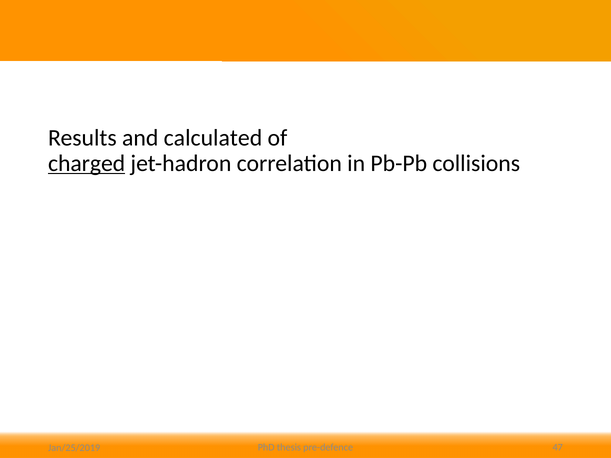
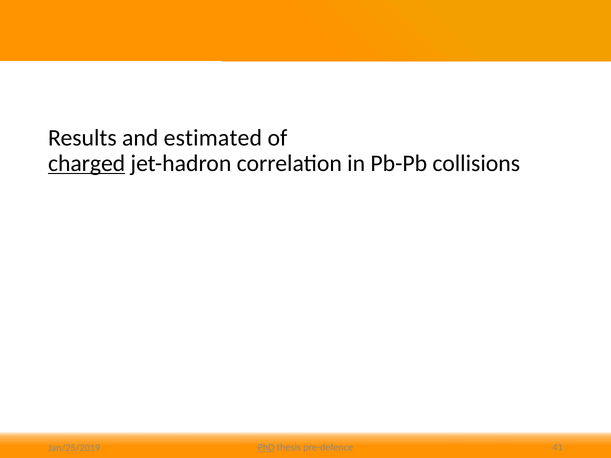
calculated: calculated -> estimated (213, 138)
PhD underline: none -> present (266, 448)
47: 47 -> 41 (558, 448)
